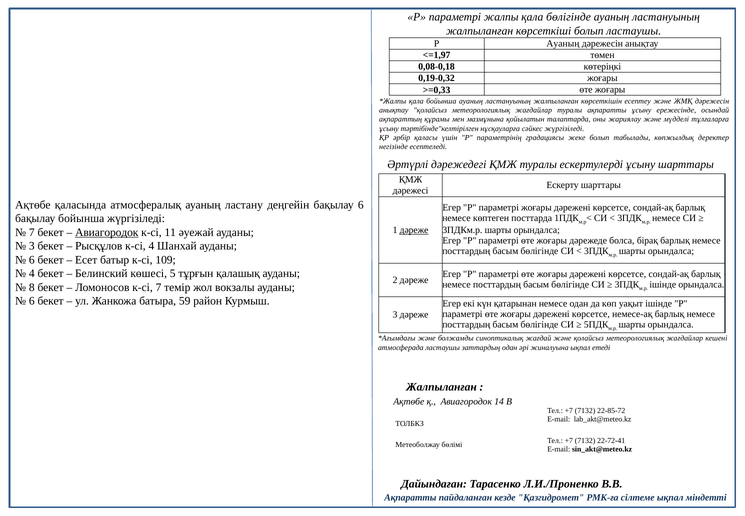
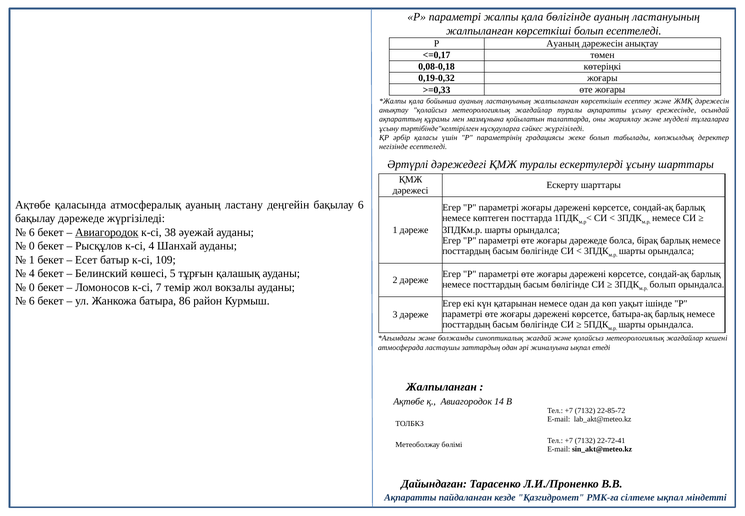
болып ластаушы: ластаушы -> есептеледі (634, 31)
<=1,97: <=1,97 -> <=0,17 (437, 55)
бақылау бойынша: бойынша -> дәрежеде (81, 218)
дәреже underline: present -> none (414, 230)
7: 7 -> 6 (32, 232)
11: 11 -> 38 (170, 232)
3: 3 -> 0 (32, 246)
6: 6 -> 1 (32, 260)
ішінде: ішінде -> болып (663, 284)
8: 8 -> 0 (32, 287)
59: 59 -> 86 (185, 301)
немесе-ақ: немесе-ақ -> батыра-ақ (632, 314)
